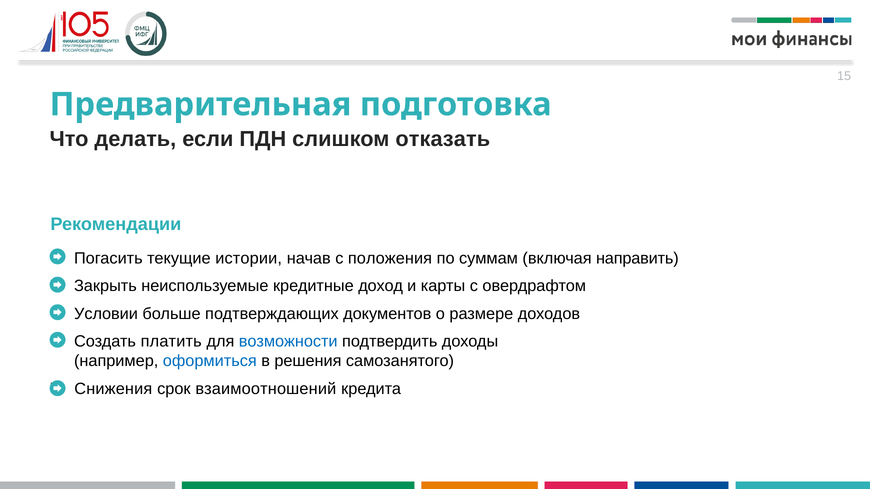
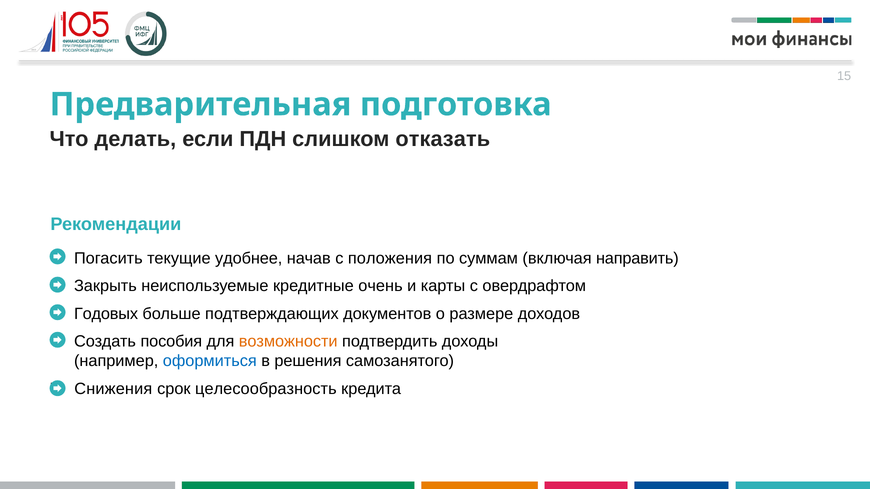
истории: истории -> удобнее (249, 258)
доход: доход -> очень (380, 286)
Условии: Условии -> Годовых (106, 314)
платить: платить -> пособия (171, 342)
возможности colour: blue -> orange (288, 342)
взаимоотношений: взаимоотношений -> целесообразность (266, 389)
